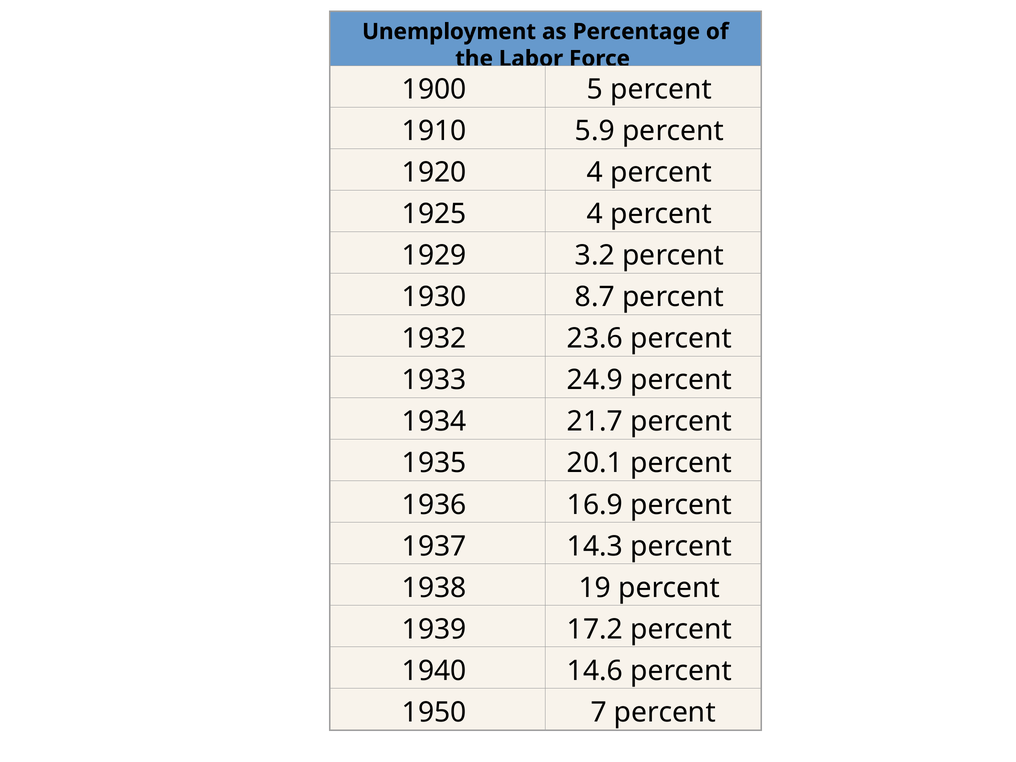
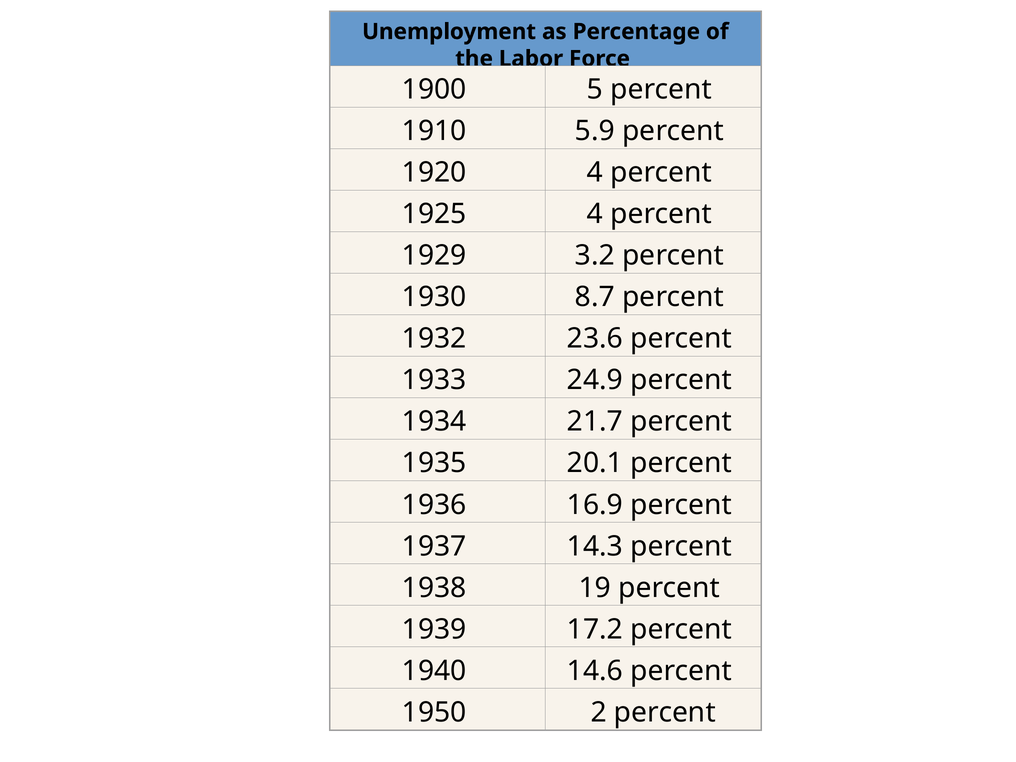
7: 7 -> 2 (599, 712)
